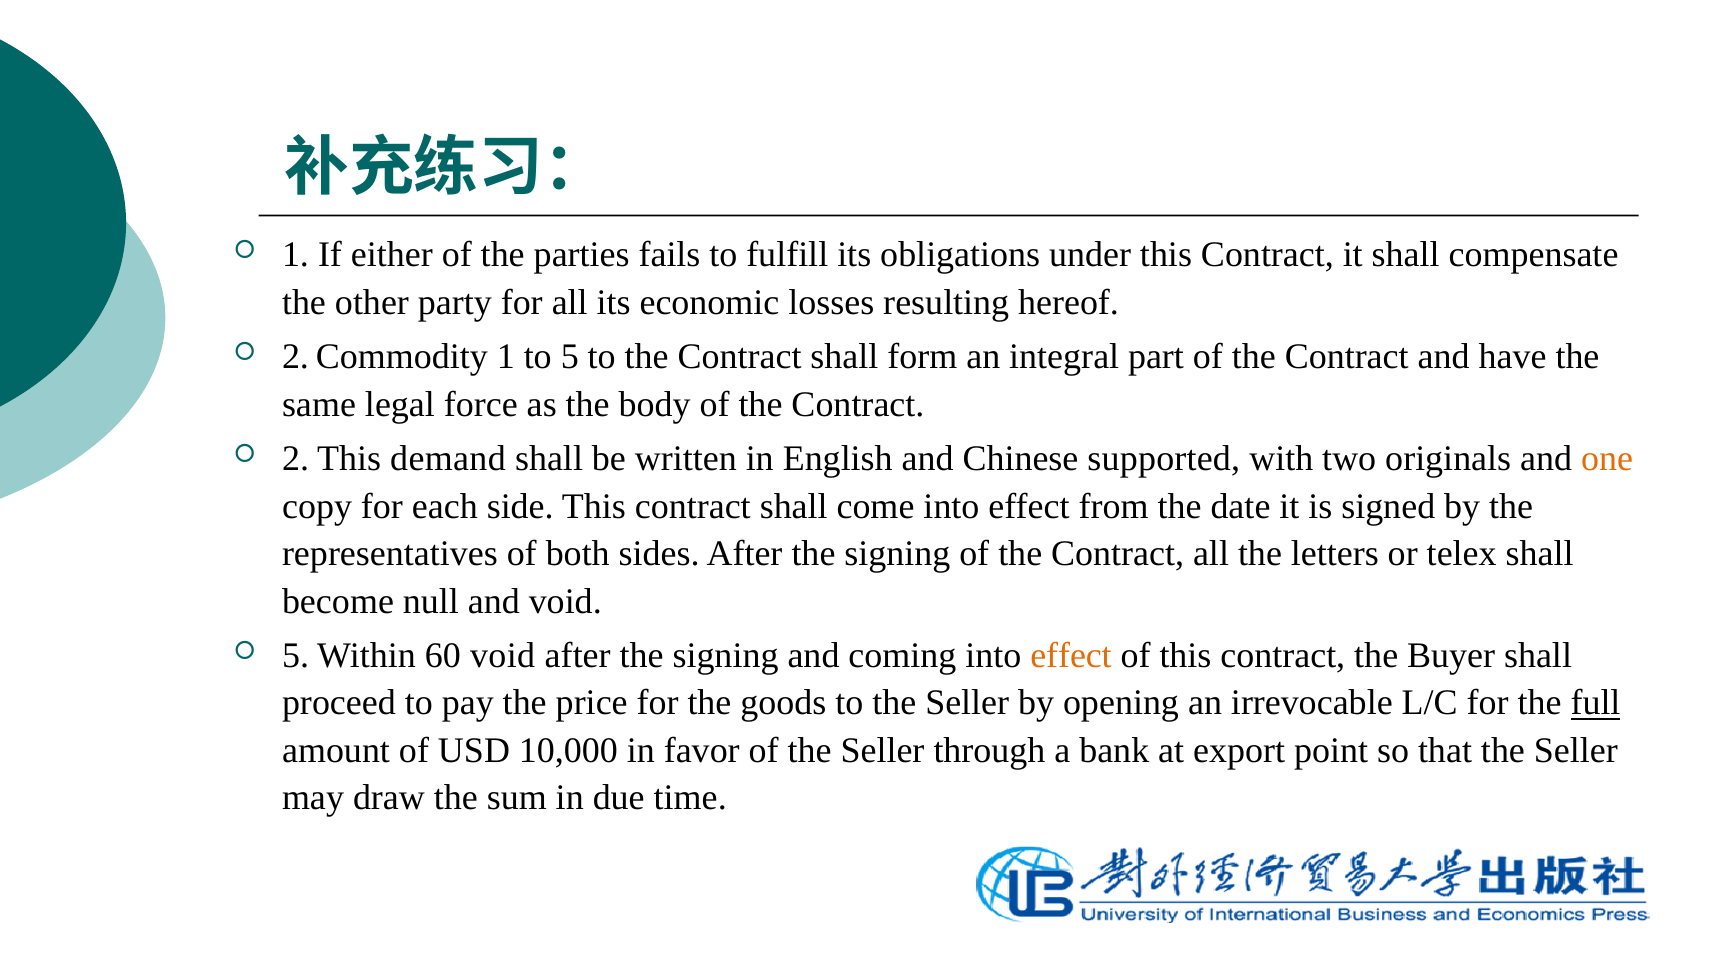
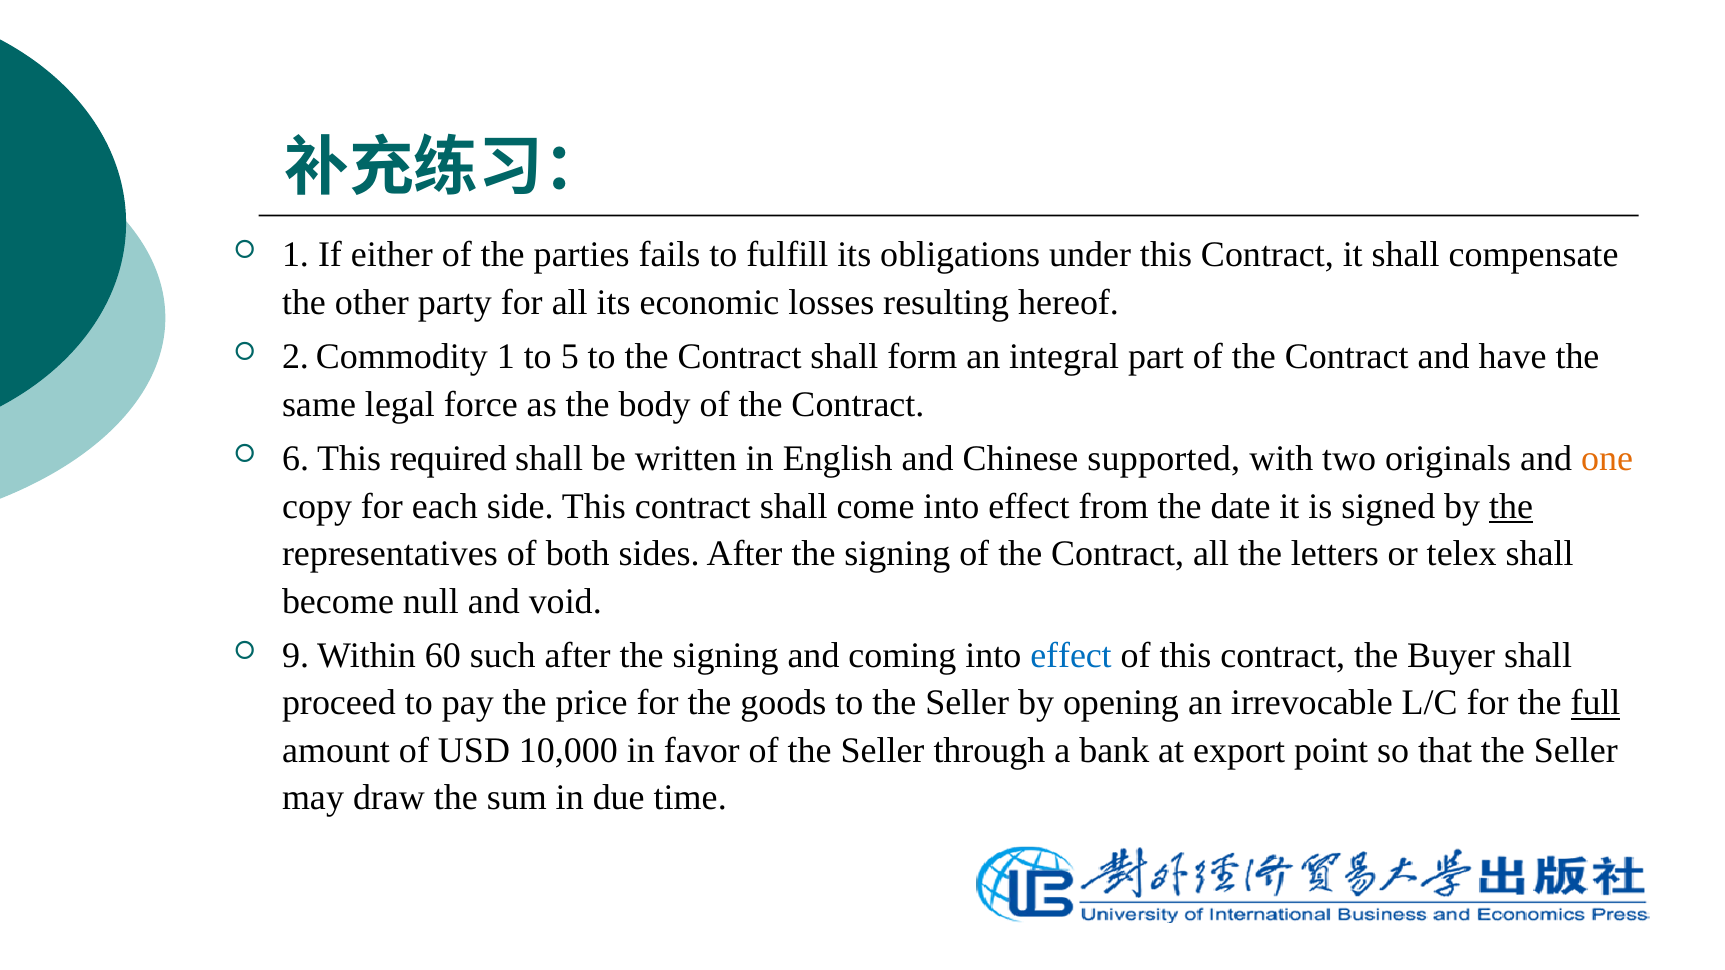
2: 2 -> 6 (296, 459)
demand: demand -> required (448, 459)
the underline: none -> present (1511, 506)
5: 5 -> 9 (296, 656)
60 void: void -> such (503, 656)
effect colour: orange -> blue (1071, 656)
